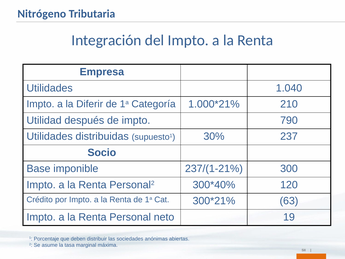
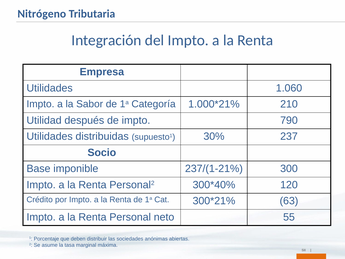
1.040: 1.040 -> 1.060 (289, 88)
Diferir: Diferir -> Sabor (90, 104)
19: 19 -> 55 (289, 217)
